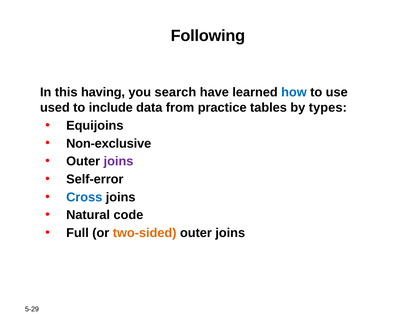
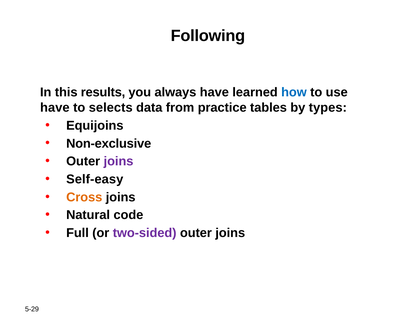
having: having -> results (103, 92)
search: search -> always (175, 92)
used: used -> have (55, 107)
include: include -> selects (111, 107)
Self-error: Self-error -> Self-easy (95, 179)
Cross colour: blue -> orange (84, 197)
two-sided colour: orange -> purple (145, 233)
